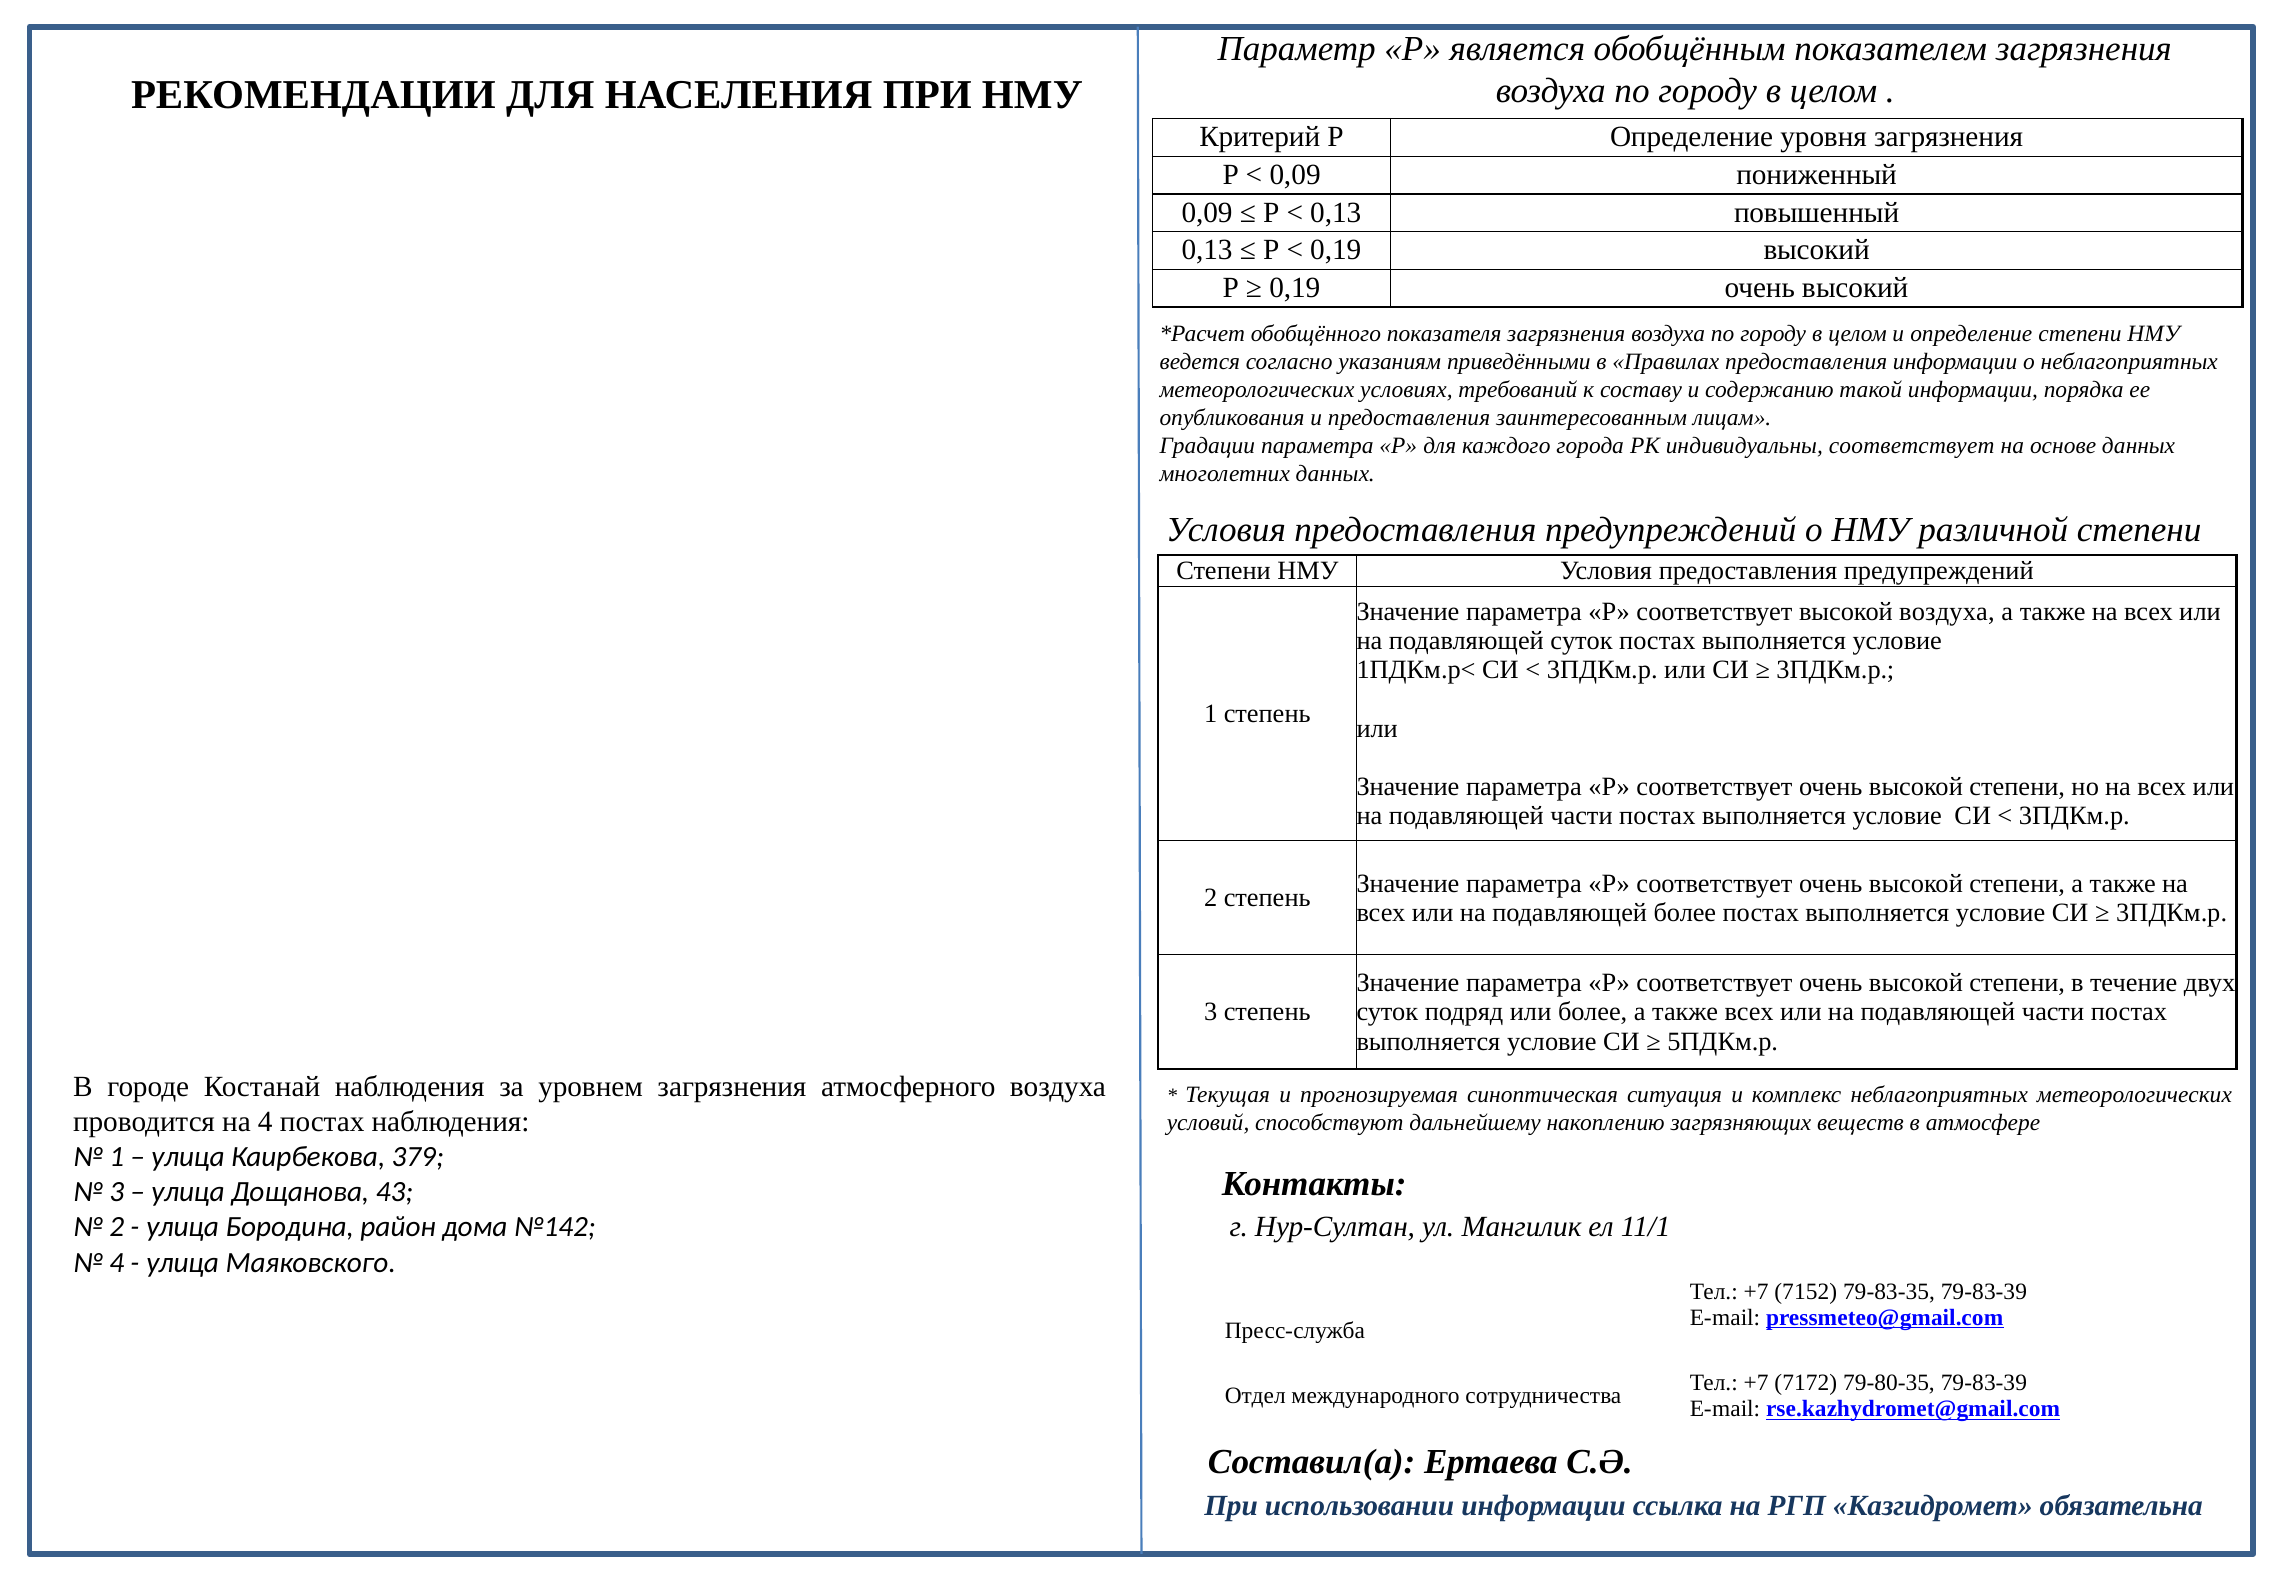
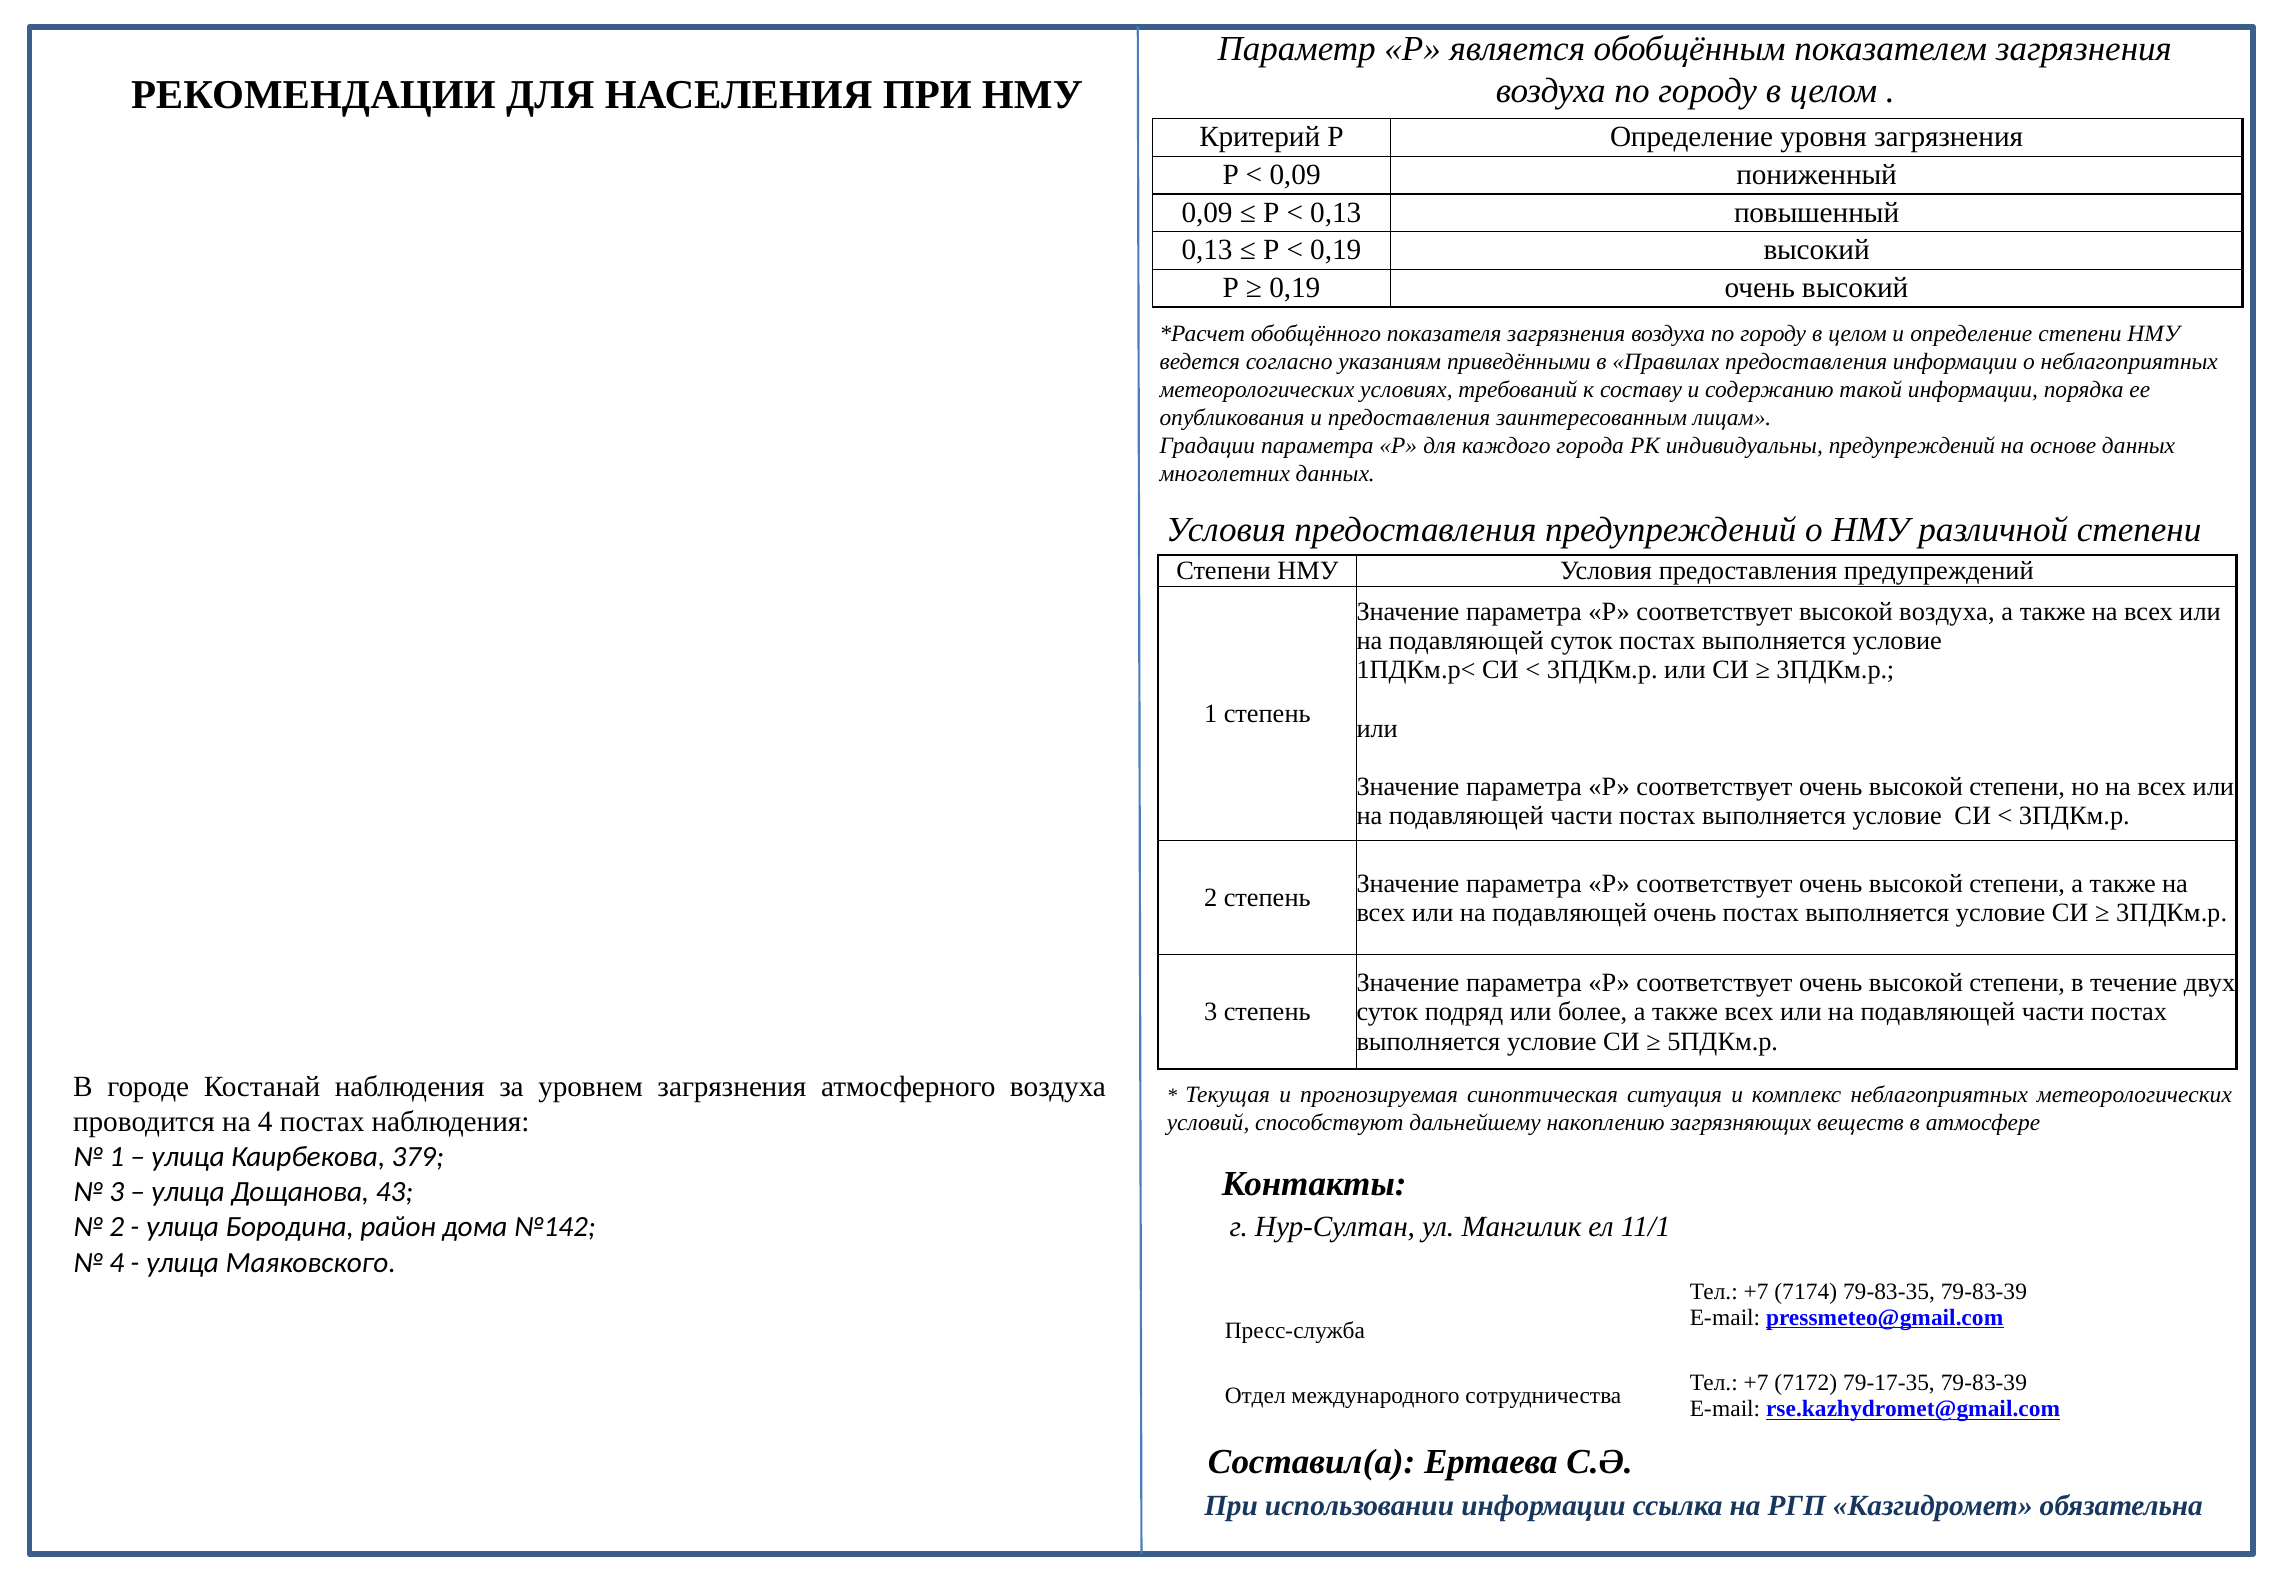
индивидуальны соответствует: соответствует -> предупреждений (1912, 446)
подавляющей более: более -> очень (1685, 912)
7152: 7152 -> 7174 (1806, 1291)
79-80-35: 79-80-35 -> 79-17-35 (1889, 1382)
